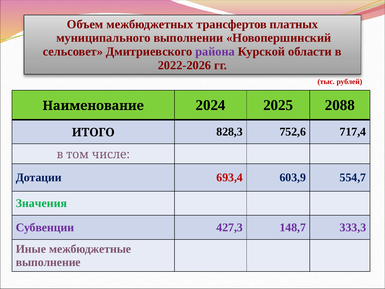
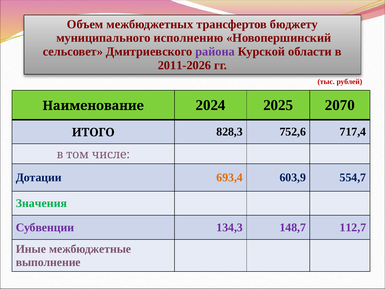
платных: платных -> бюджету (294, 24)
выполнении: выполнении -> исполнению (188, 38)
2022-2026: 2022-2026 -> 2011-2026 (184, 65)
2088: 2088 -> 2070 (340, 105)
693,4 colour: red -> orange (230, 177)
427,3: 427,3 -> 134,3 (230, 227)
333,3: 333,3 -> 112,7 (353, 227)
